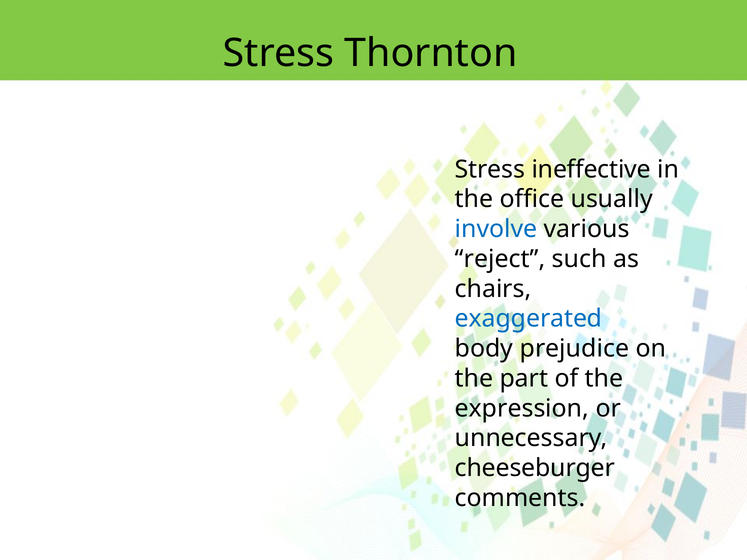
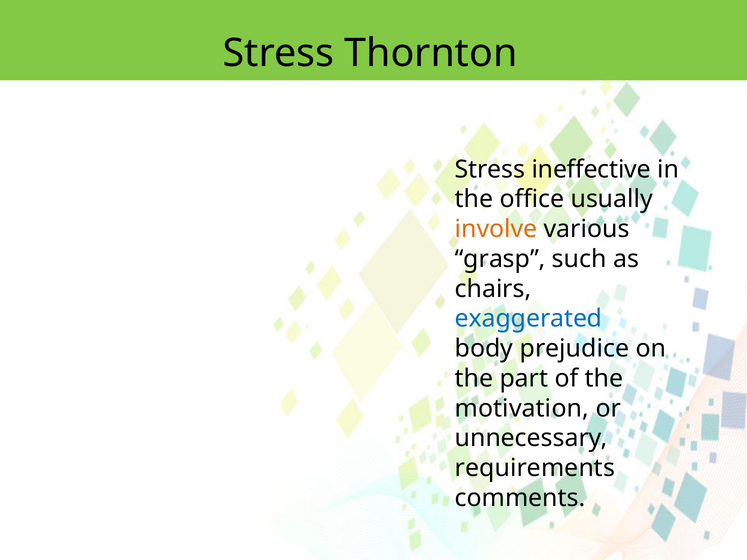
involve colour: blue -> orange (496, 229)
reject: reject -> grasp (500, 259)
expression: expression -> motivation (522, 408)
cheeseburger: cheeseburger -> requirements (535, 468)
